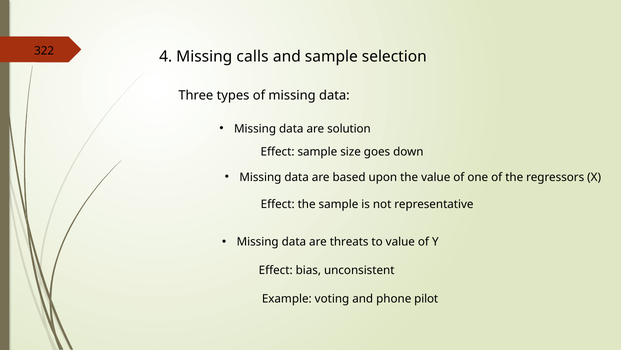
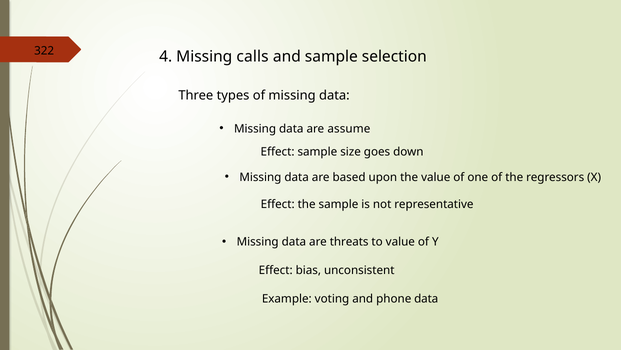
solution: solution -> assume (349, 129)
phone pilot: pilot -> data (426, 299)
